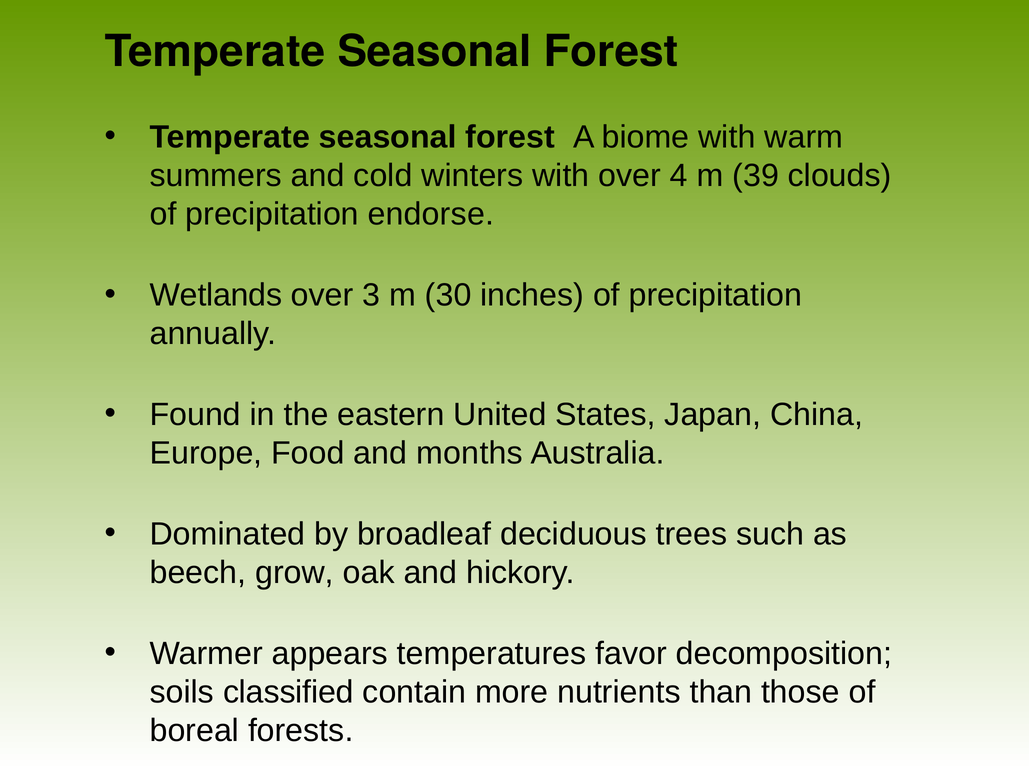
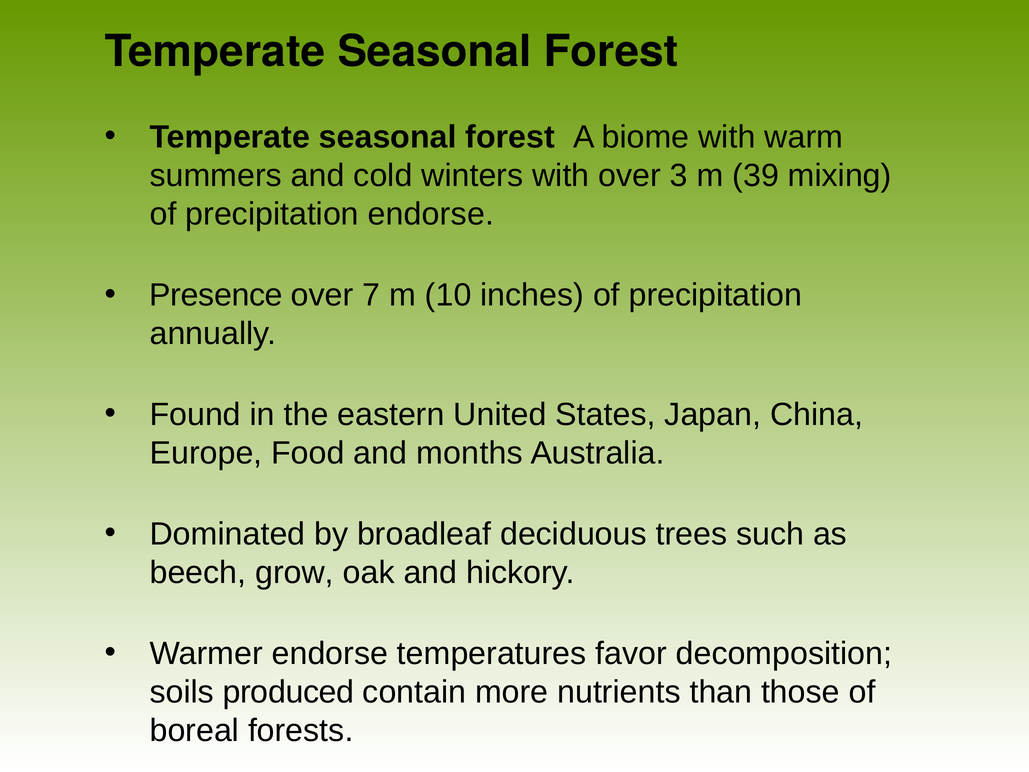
4: 4 -> 3 (679, 176)
clouds: clouds -> mixing (840, 176)
Wetlands: Wetlands -> Presence (216, 295)
3: 3 -> 7 (371, 295)
30: 30 -> 10 (448, 295)
Warmer appears: appears -> endorse (330, 653)
classified: classified -> produced (288, 692)
